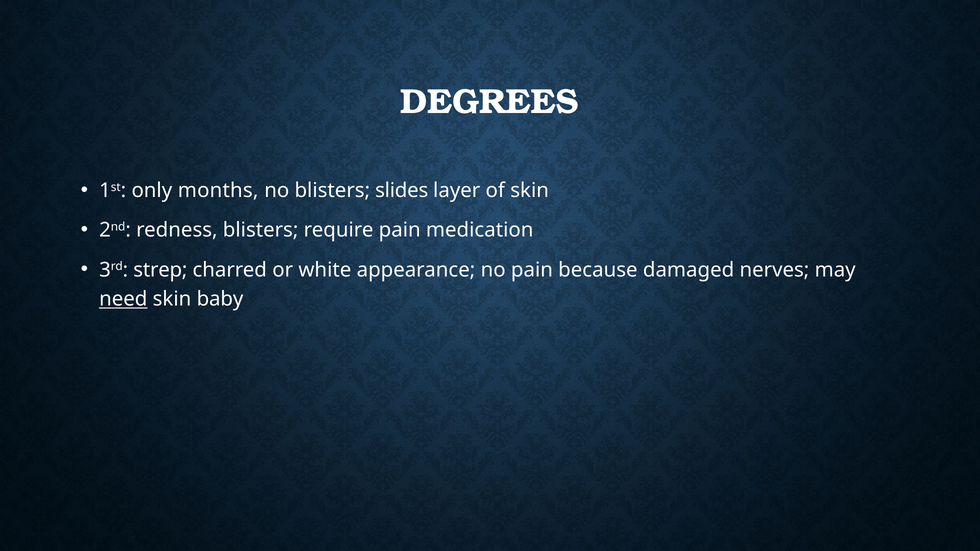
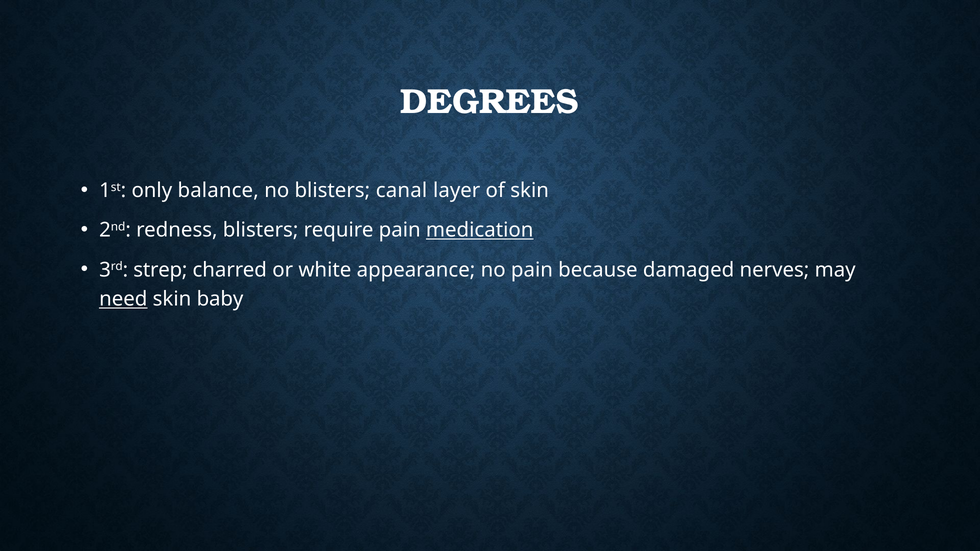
months: months -> balance (218, 191)
slides: slides -> canal (402, 191)
medication underline: none -> present (480, 230)
